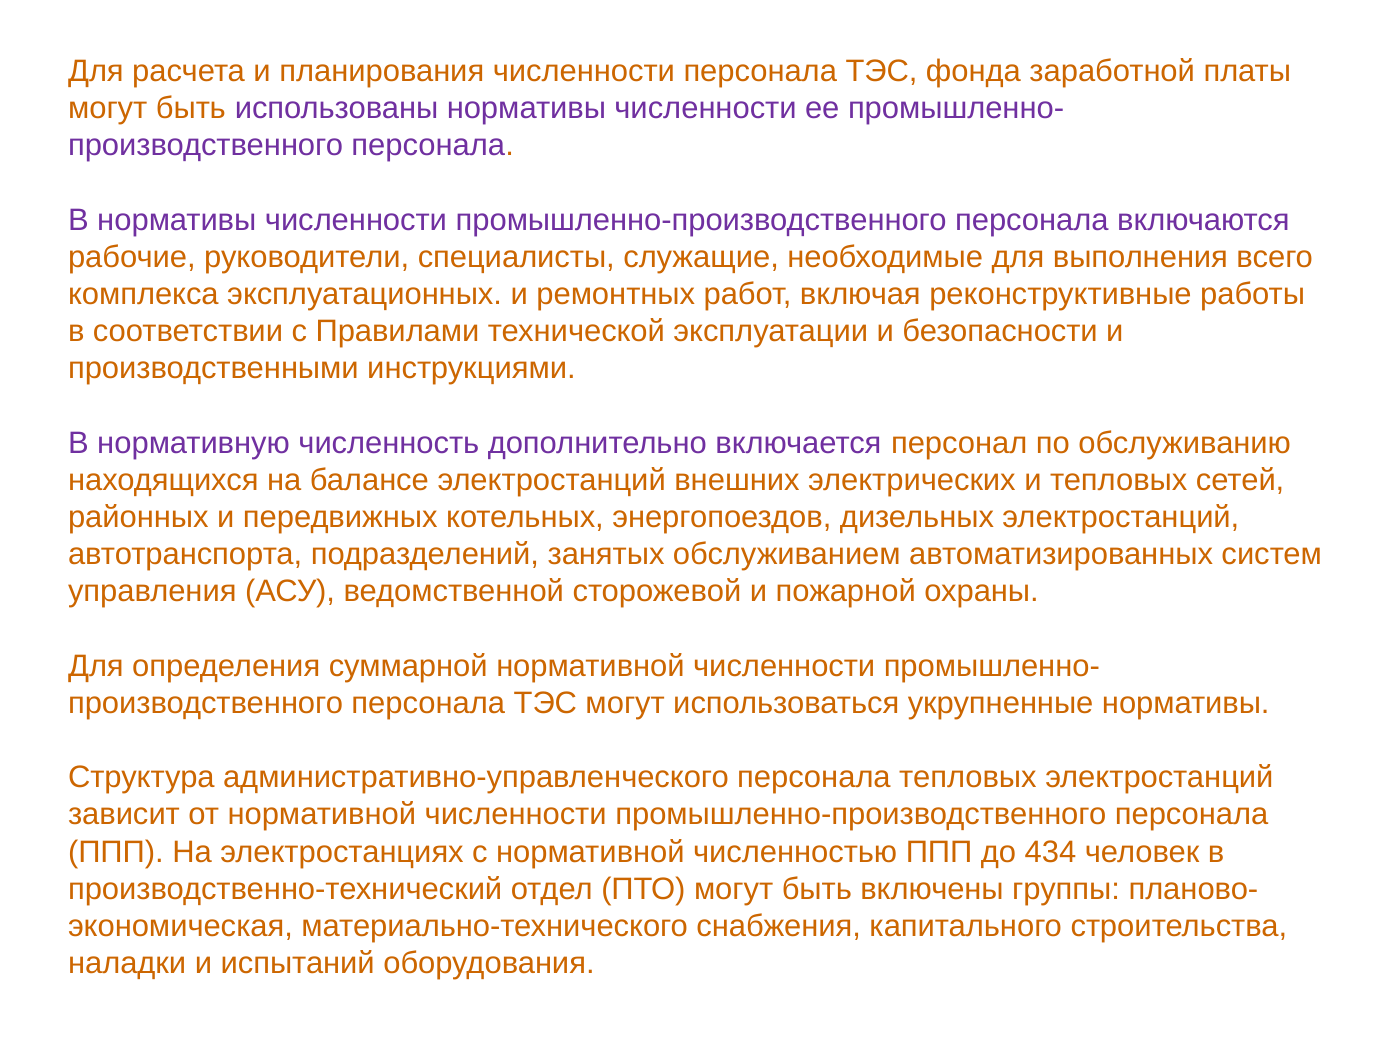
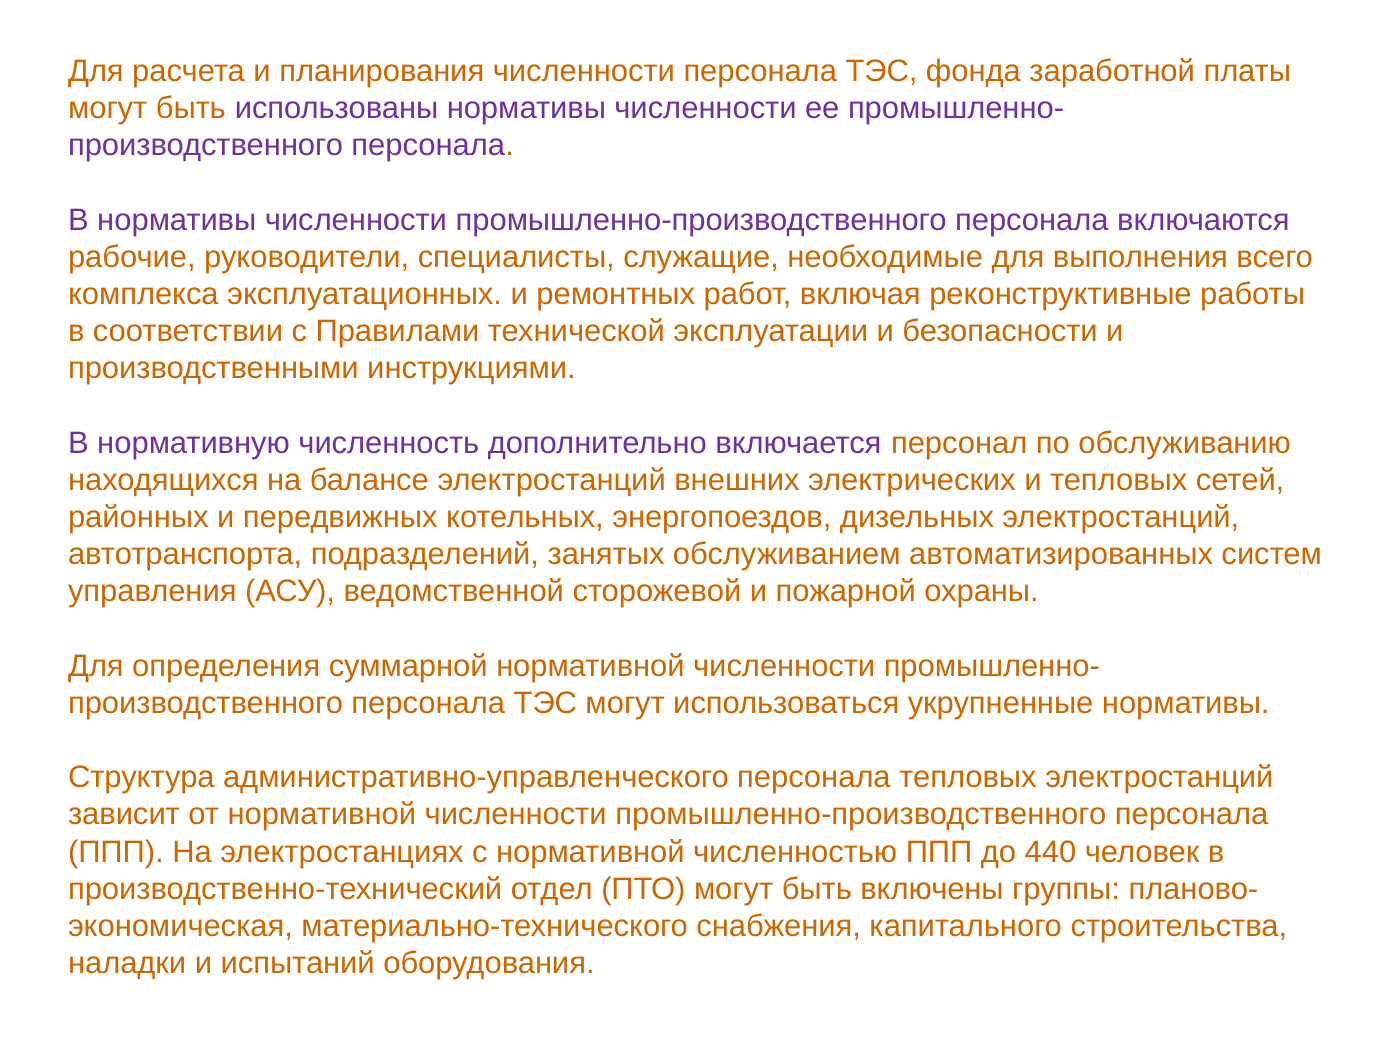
434: 434 -> 440 (1050, 852)
